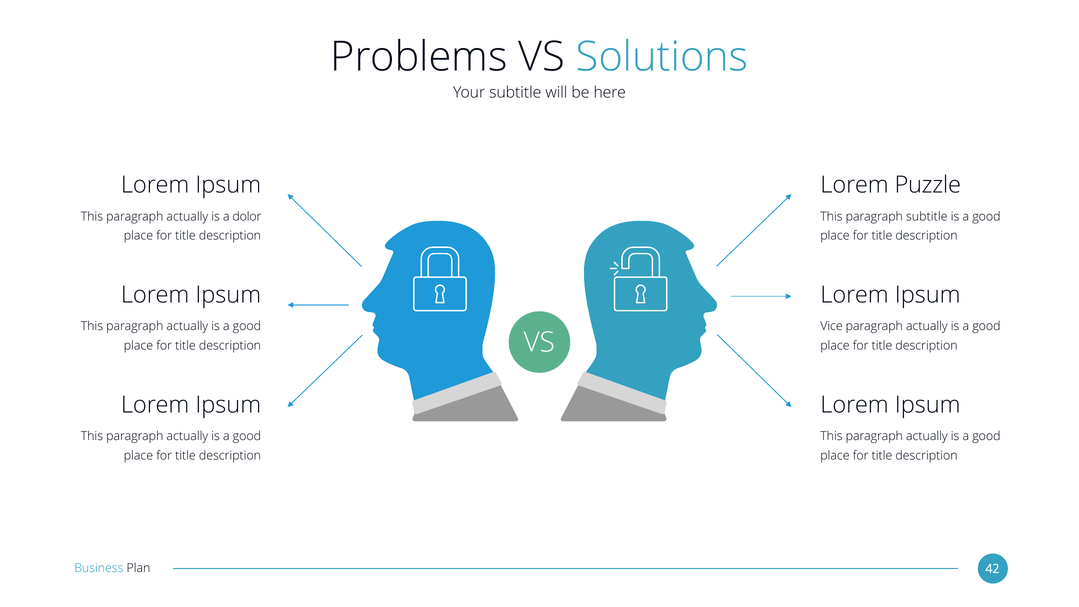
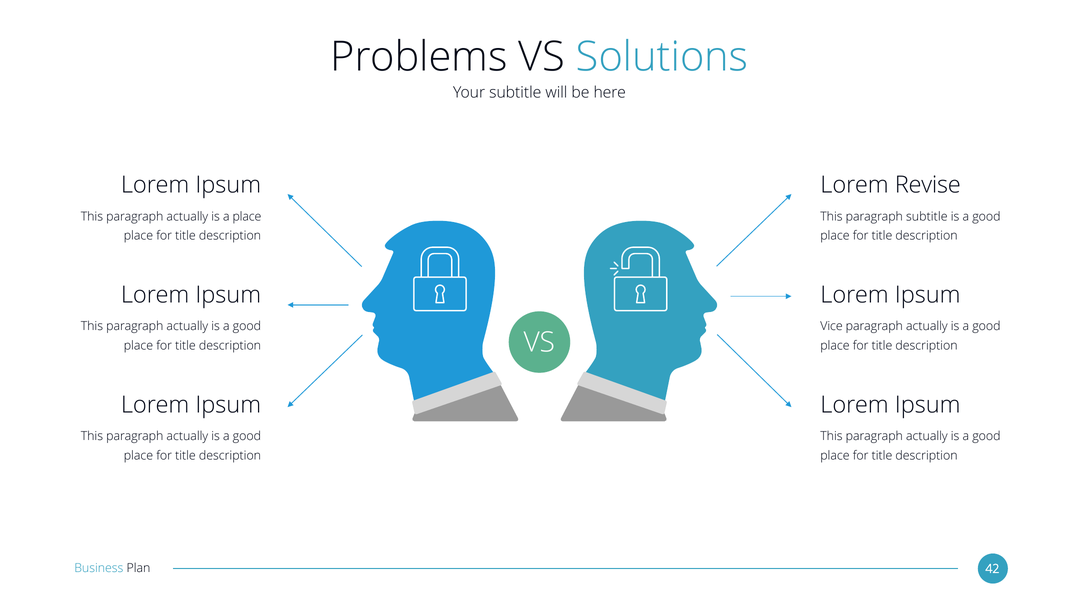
Puzzle: Puzzle -> Revise (928, 185)
a dolor: dolor -> place (247, 216)
